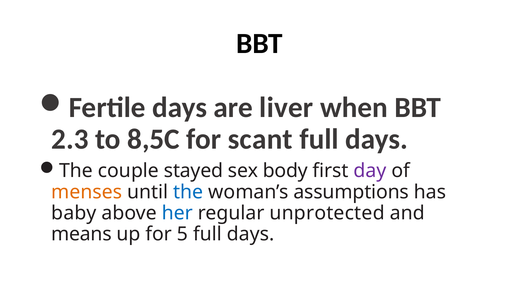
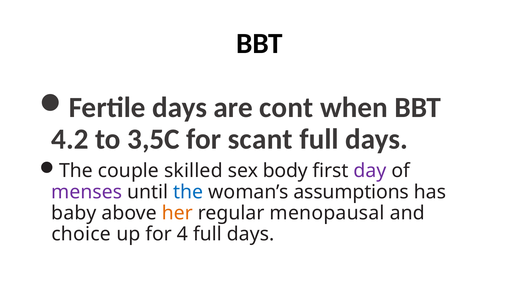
liver: liver -> cont (286, 108)
2.3: 2.3 -> 4.2 (70, 139)
8,5C: 8,5C -> 3,5C (153, 139)
stayed: stayed -> skilled (193, 171)
menses colour: orange -> purple (87, 192)
her colour: blue -> orange (177, 213)
unprotected: unprotected -> menopausal (327, 213)
means: means -> choice (81, 234)
5: 5 -> 4 (183, 234)
